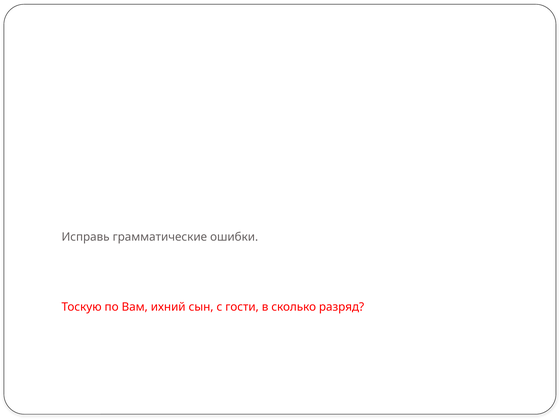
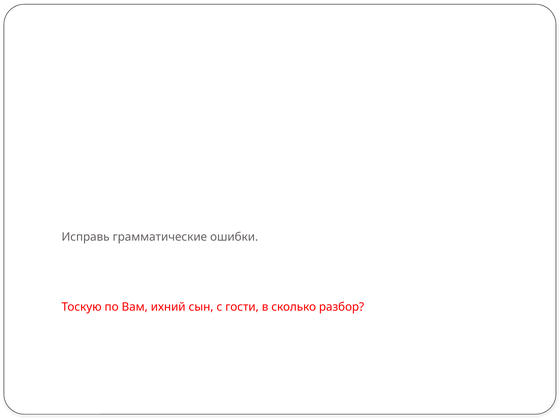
разряд: разряд -> разбор (342, 307)
